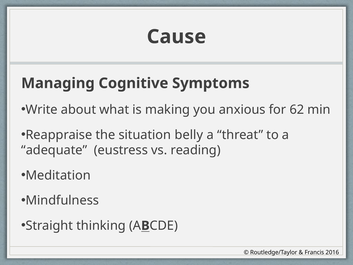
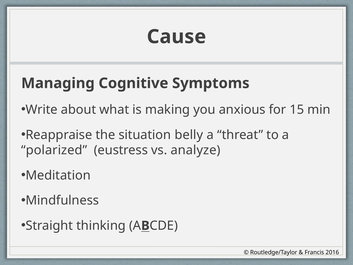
62: 62 -> 15 (297, 110)
adequate: adequate -> polarized (54, 150)
reading: reading -> analyze (196, 150)
